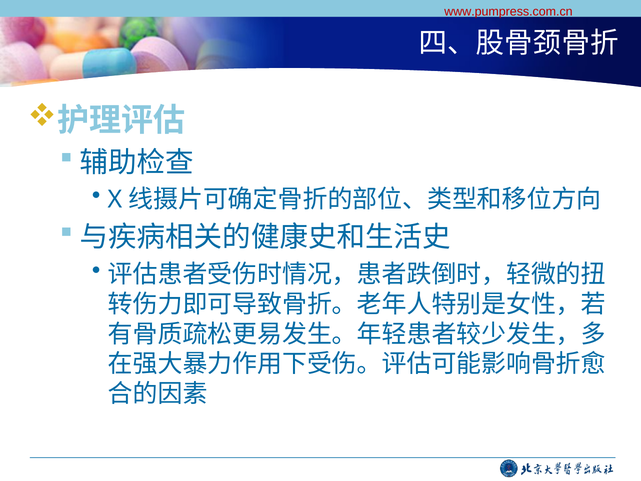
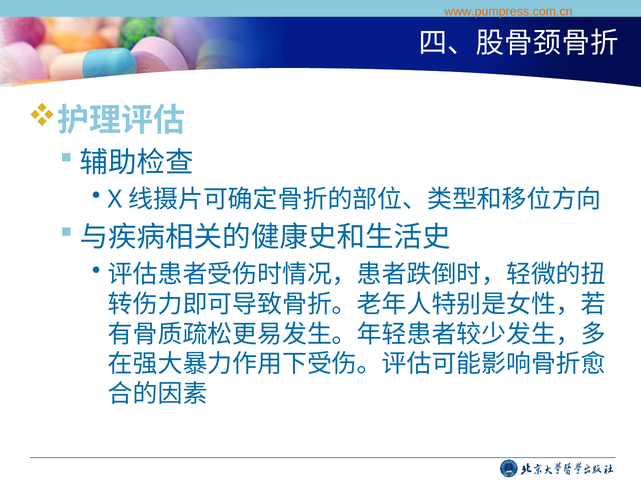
www.pumpress.com.cn colour: red -> orange (508, 12)
